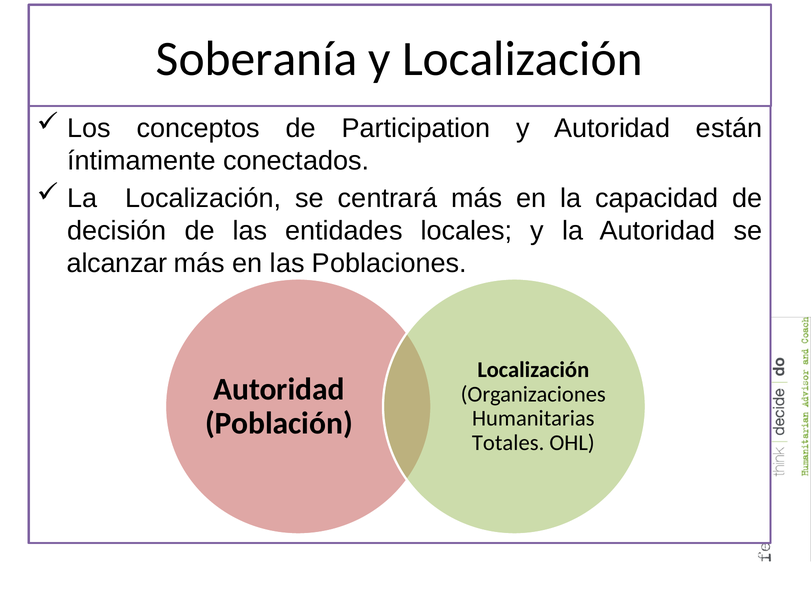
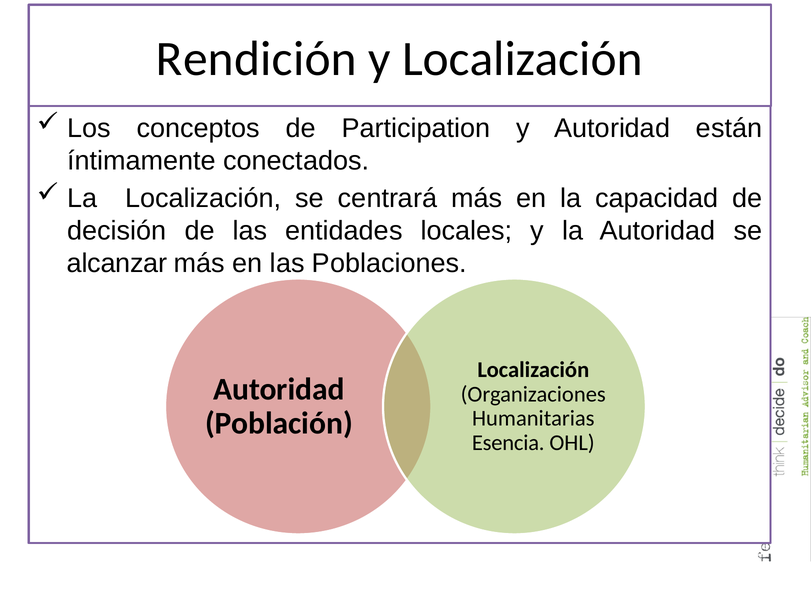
Soberanía: Soberanía -> Rendición (256, 59)
Totales: Totales -> Esencia (508, 443)
